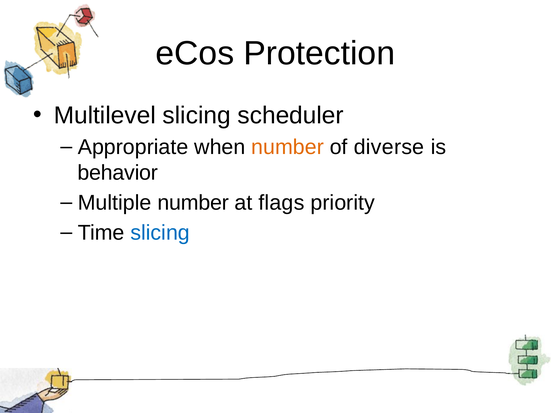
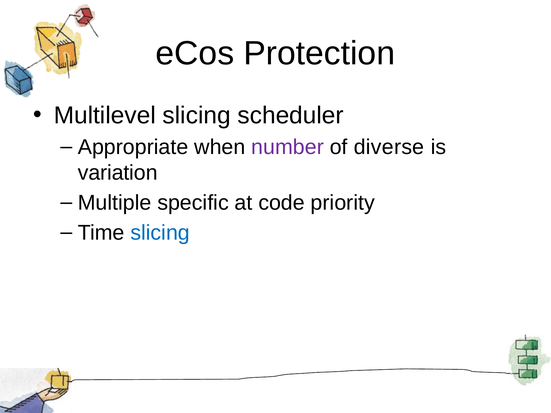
number colour: orange -> purple (288, 147)
behavior: behavior -> variation (118, 173)
Multiple number: number -> specific (193, 203)
flags: flags -> code (282, 203)
